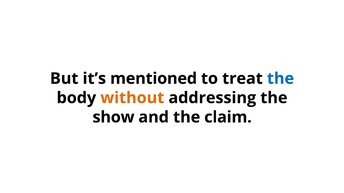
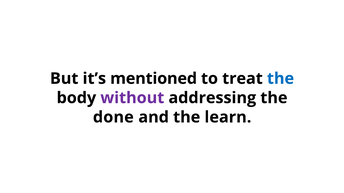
without colour: orange -> purple (132, 98)
show: show -> done (113, 117)
claim: claim -> learn (228, 117)
